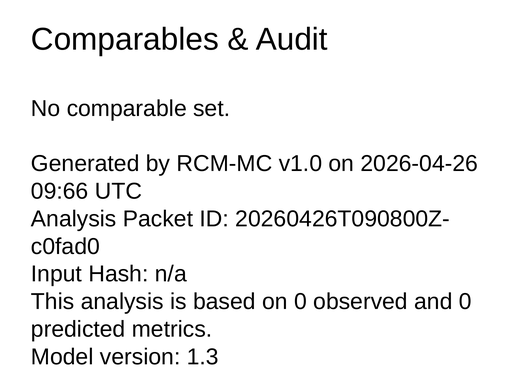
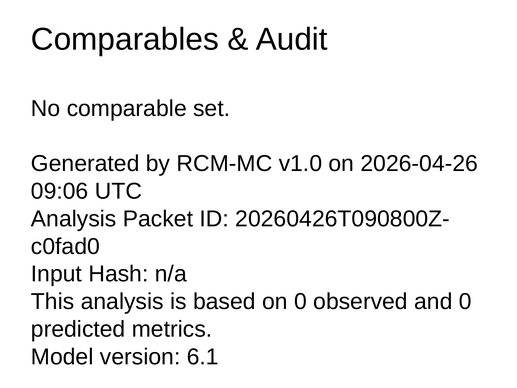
09:66: 09:66 -> 09:06 (60, 191)
1.3: 1.3 -> 6.1 (203, 357)
